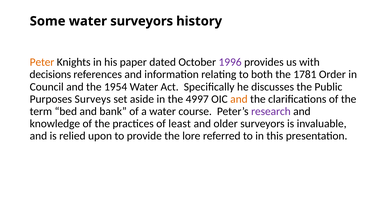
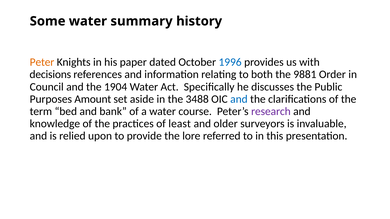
water surveyors: surveyors -> summary (142, 21)
1996 colour: purple -> blue (230, 62)
1781: 1781 -> 9881 (305, 75)
1954: 1954 -> 1904 (116, 87)
Surveys: Surveys -> Amount (93, 99)
4997: 4997 -> 3488 (197, 99)
and colour: orange -> blue (239, 99)
